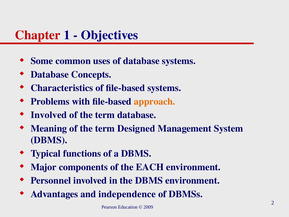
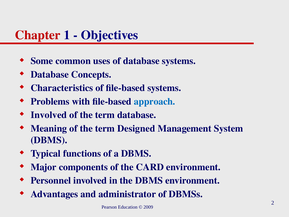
approach colour: orange -> blue (155, 101)
EACH: EACH -> CARD (150, 167)
independence: independence -> administrator (127, 194)
